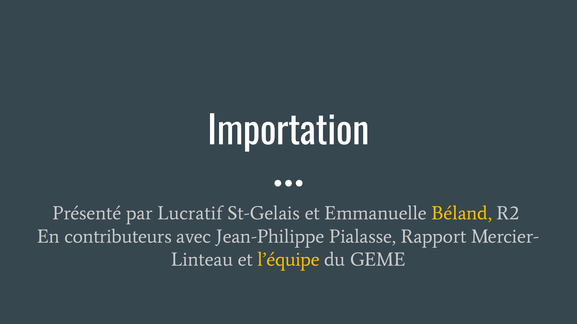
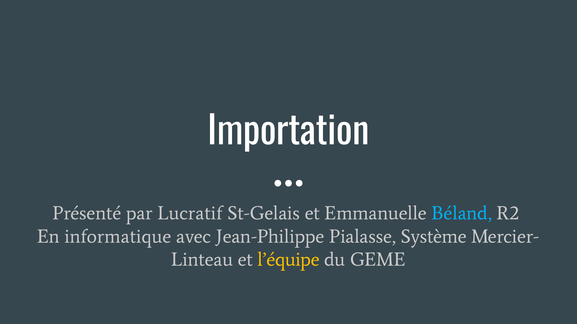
Béland colour: yellow -> light blue (462, 214)
contributeurs: contributeurs -> informatique (118, 237)
Rapport: Rapport -> Système (434, 237)
